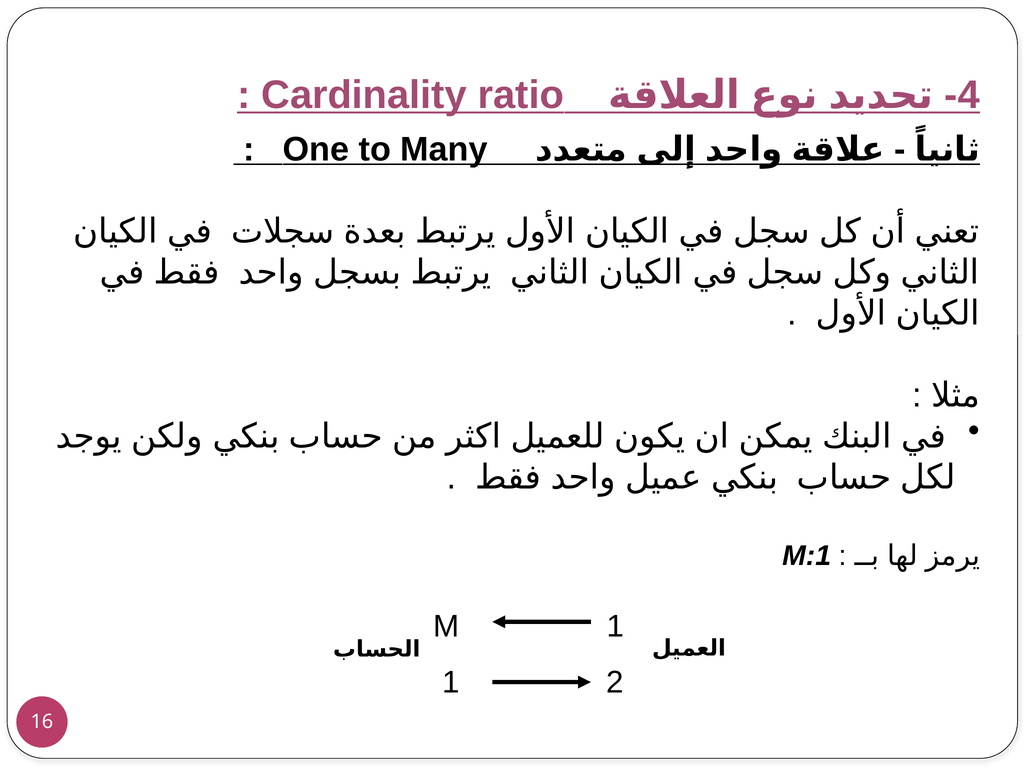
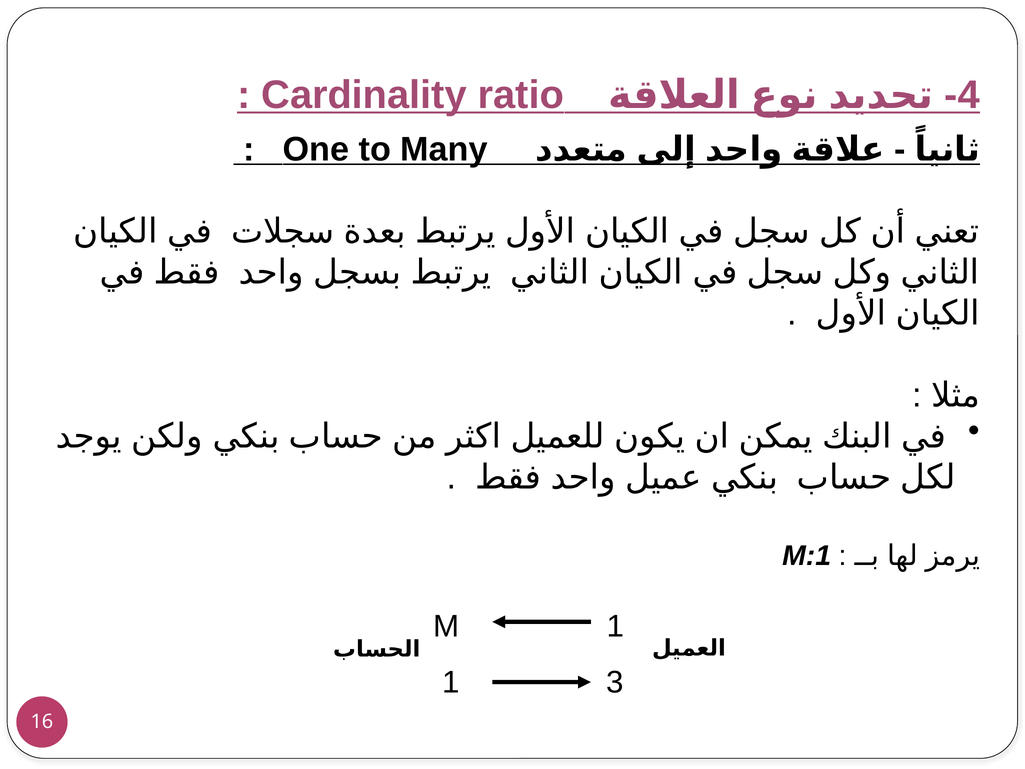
2: 2 -> 3 (615, 682)
